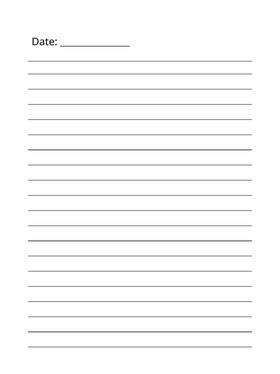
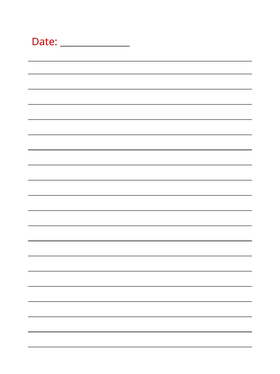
Date colour: black -> red (45, 42)
